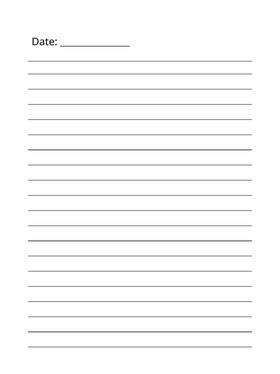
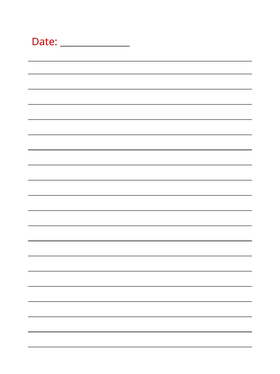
Date colour: black -> red (45, 42)
